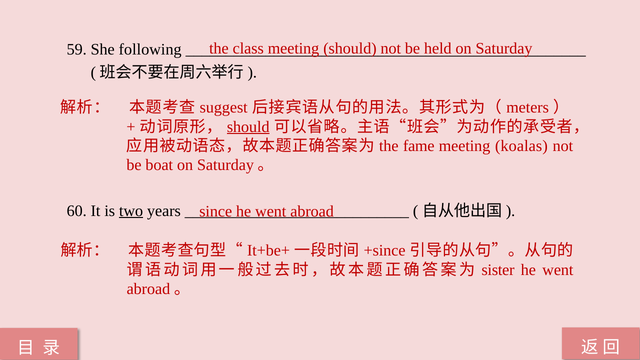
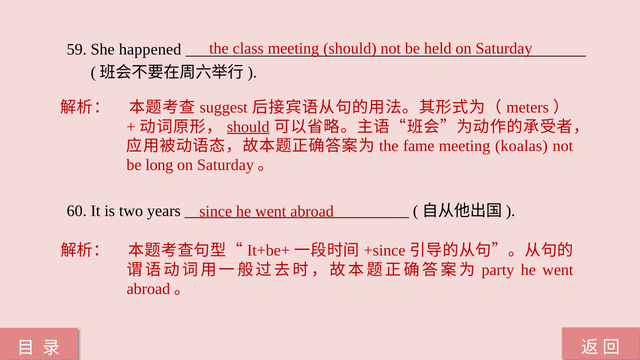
following: following -> happened (150, 49)
boat: boat -> long (159, 165)
two underline: present -> none (131, 211)
sister: sister -> party (498, 270)
